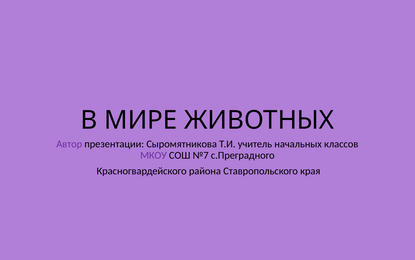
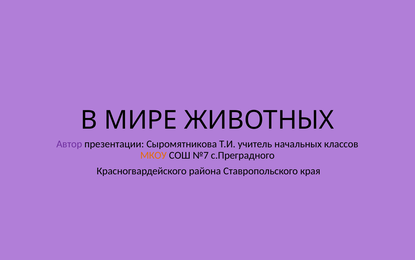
МКОУ colour: purple -> orange (153, 155)
